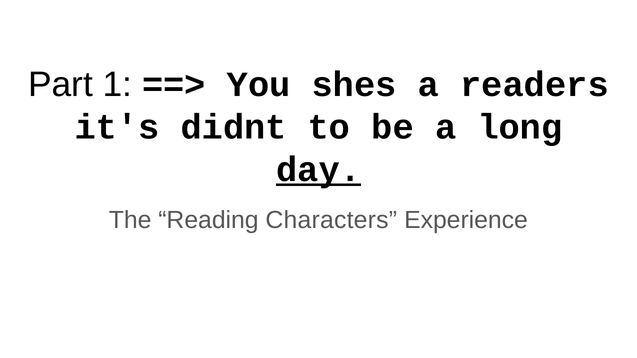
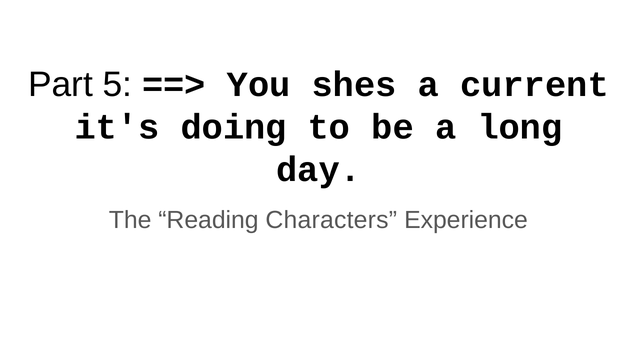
1: 1 -> 5 (118, 85)
readers: readers -> current (535, 85)
didnt: didnt -> doing (234, 127)
day underline: present -> none (319, 170)
